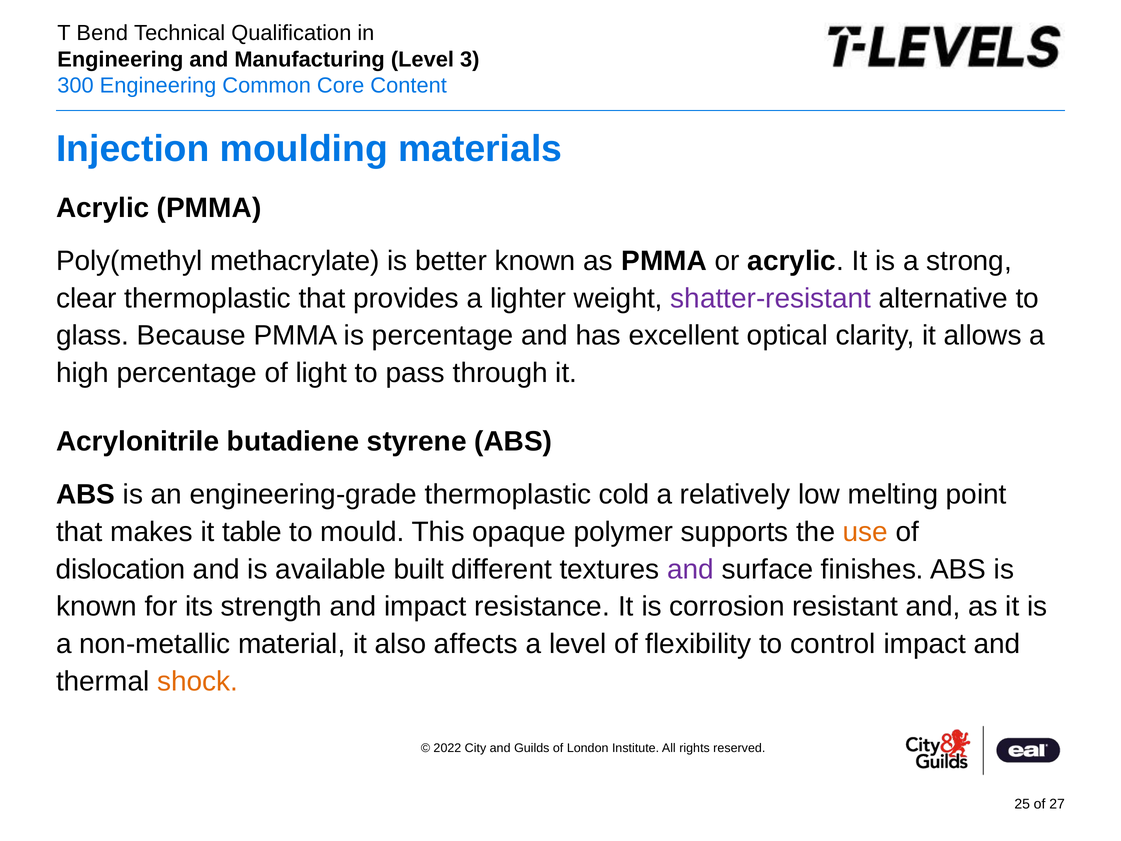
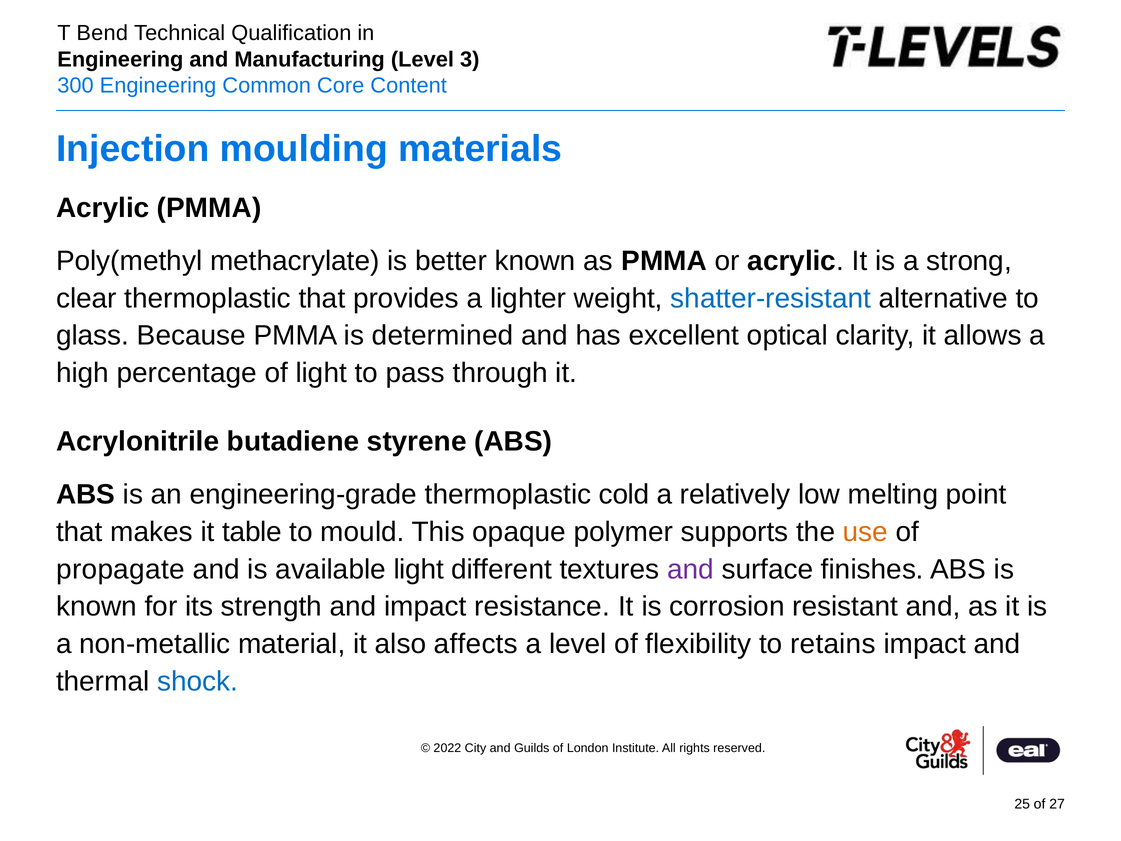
shatter-resistant colour: purple -> blue (771, 298)
is percentage: percentage -> determined (443, 336)
dislocation: dislocation -> propagate (120, 569)
available built: built -> light (419, 569)
control: control -> retains (833, 644)
shock colour: orange -> blue (197, 681)
